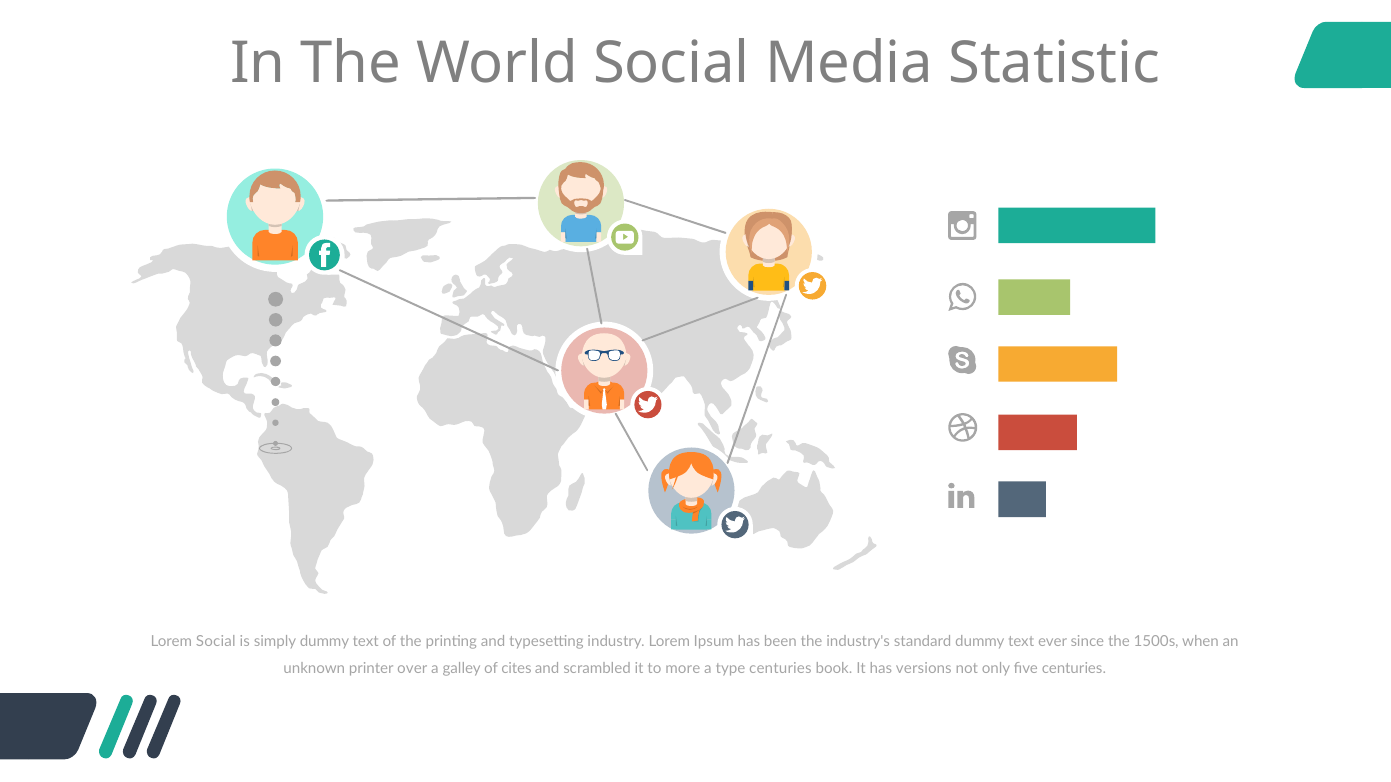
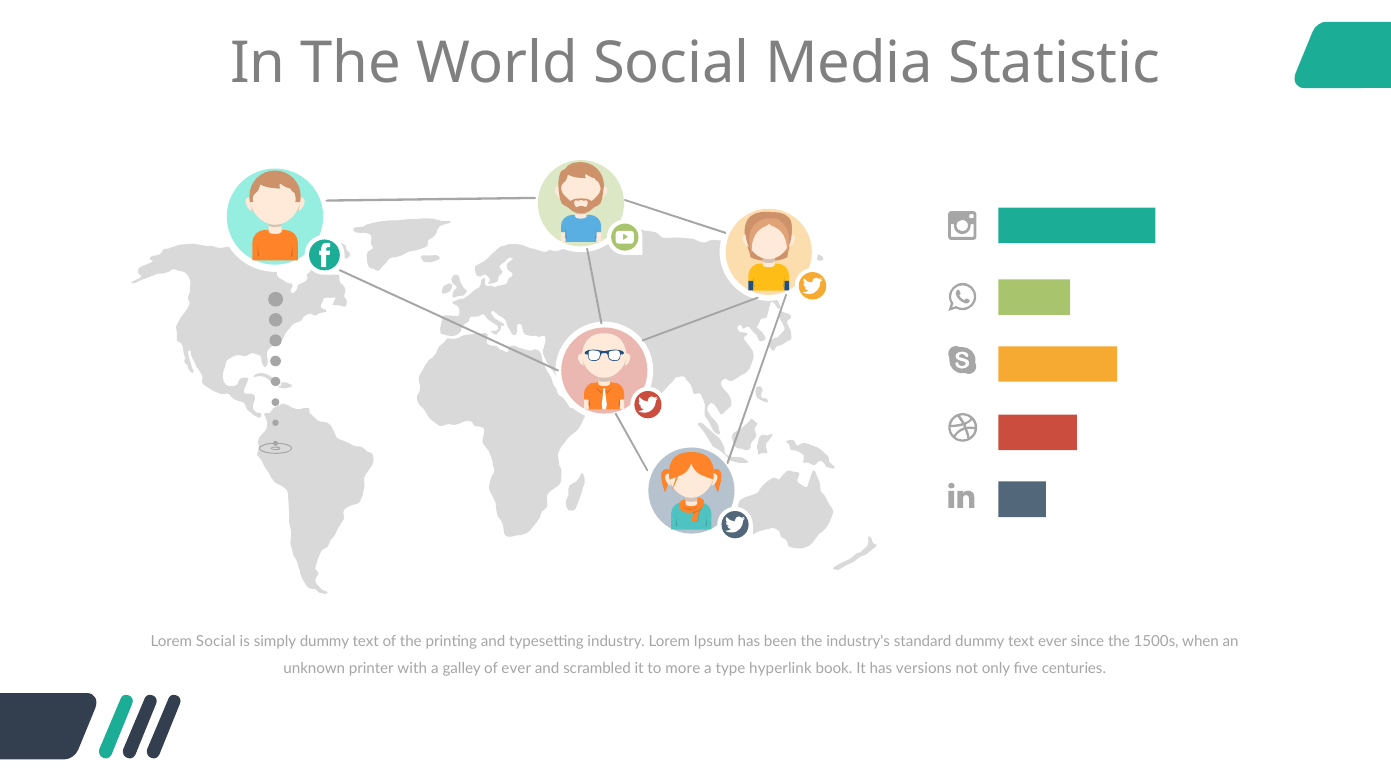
over: over -> with (412, 669)
of cites: cites -> ever (516, 669)
type centuries: centuries -> hyperlink (780, 669)
